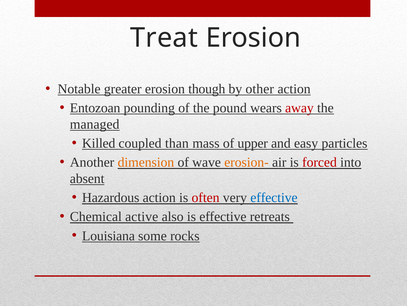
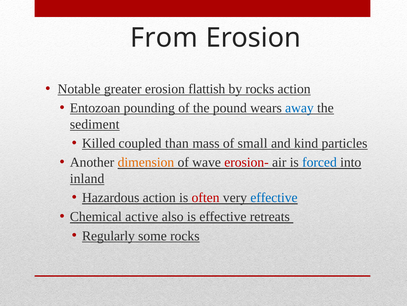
Treat: Treat -> From (164, 38)
though: though -> flattish (207, 89)
by other: other -> rocks (260, 89)
away colour: red -> blue (299, 108)
managed: managed -> sediment (95, 124)
upper: upper -> small (253, 143)
easy: easy -> kind (306, 143)
erosion- colour: orange -> red (246, 162)
forced colour: red -> blue (319, 162)
absent: absent -> inland (87, 178)
Louisiana: Louisiana -> Regularly (108, 235)
